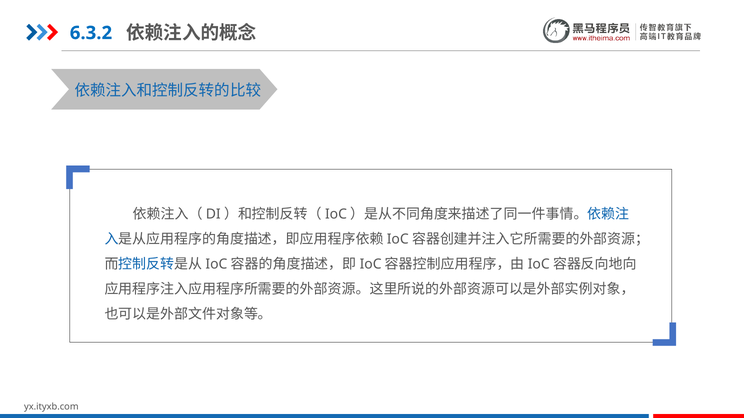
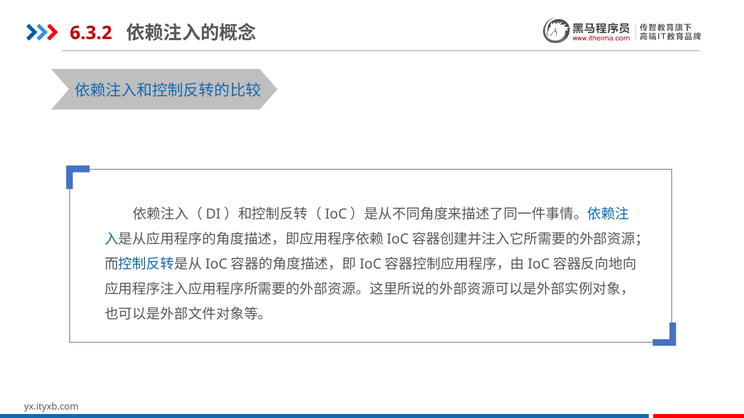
6.3.2 colour: blue -> red (91, 33)
